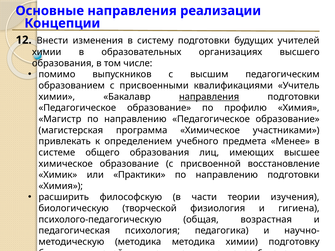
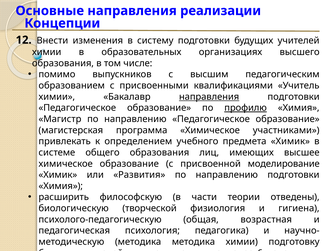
профилю underline: none -> present (246, 108)
предмета Менее: Менее -> Химик (290, 142)
восстановление: восстановление -> моделирование (284, 164)
или Практики: Практики -> Развития (139, 175)
изучения: изучения -> отведены (295, 197)
